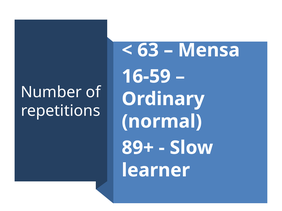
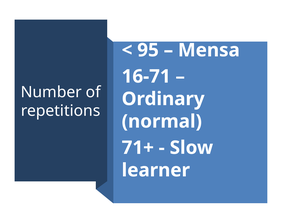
63: 63 -> 95 (148, 50)
16-59: 16-59 -> 16-71 (146, 77)
89+: 89+ -> 71+ (138, 148)
